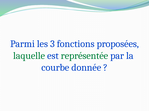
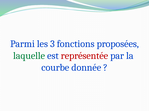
représentée colour: green -> red (84, 56)
